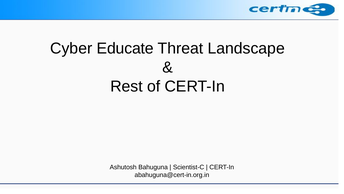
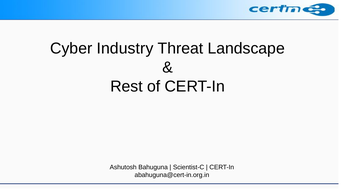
Educate: Educate -> Industry (125, 48)
